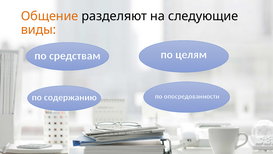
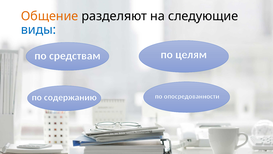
виды colour: orange -> blue (38, 30)
